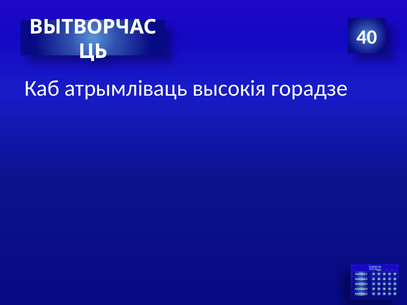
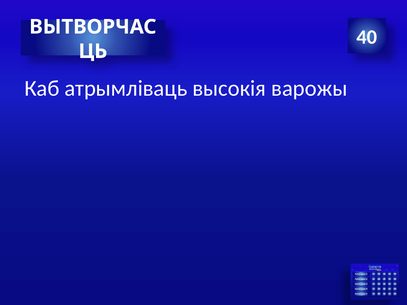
горадзе: горадзе -> варожы (309, 88)
